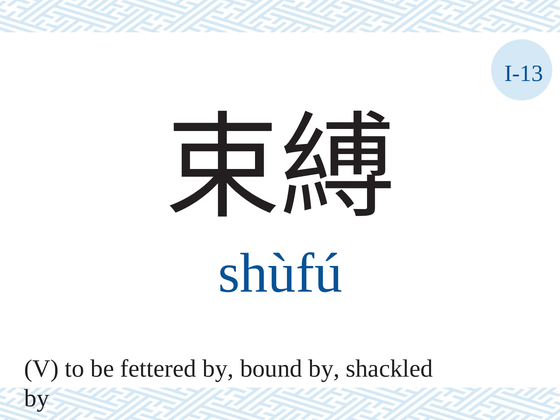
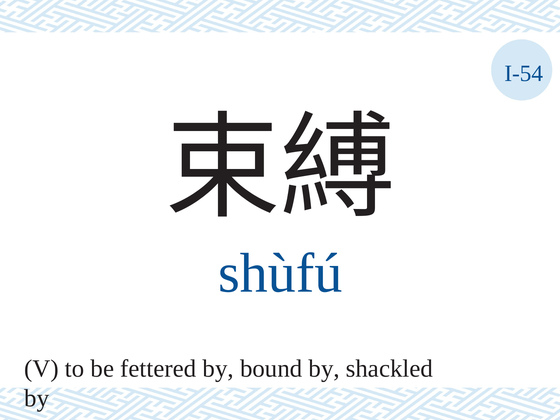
I-13: I-13 -> I-54 (524, 73)
